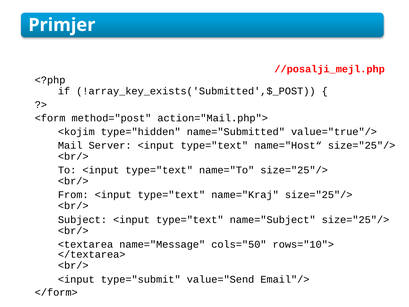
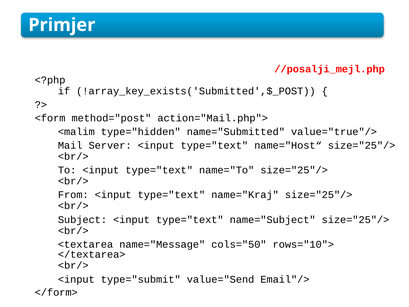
<kojim: <kojim -> <malim (76, 132)
